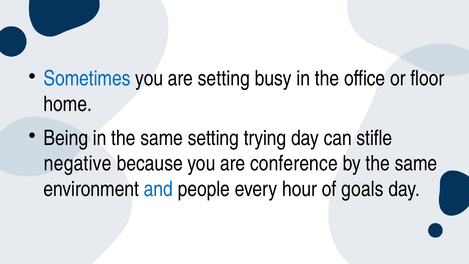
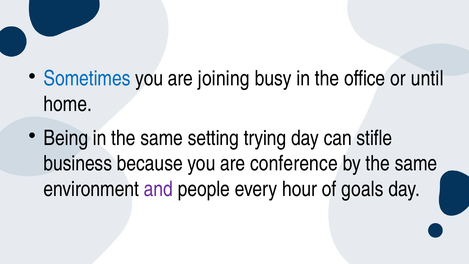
are setting: setting -> joining (224, 79)
floor: floor -> until (427, 79)
negative: negative -> business (78, 163)
and colour: blue -> purple (158, 189)
